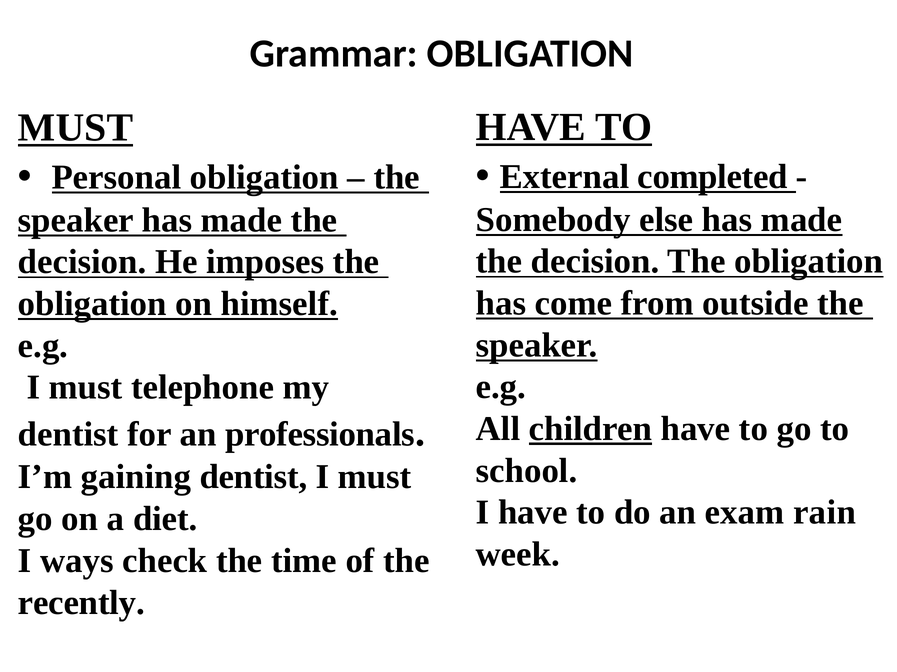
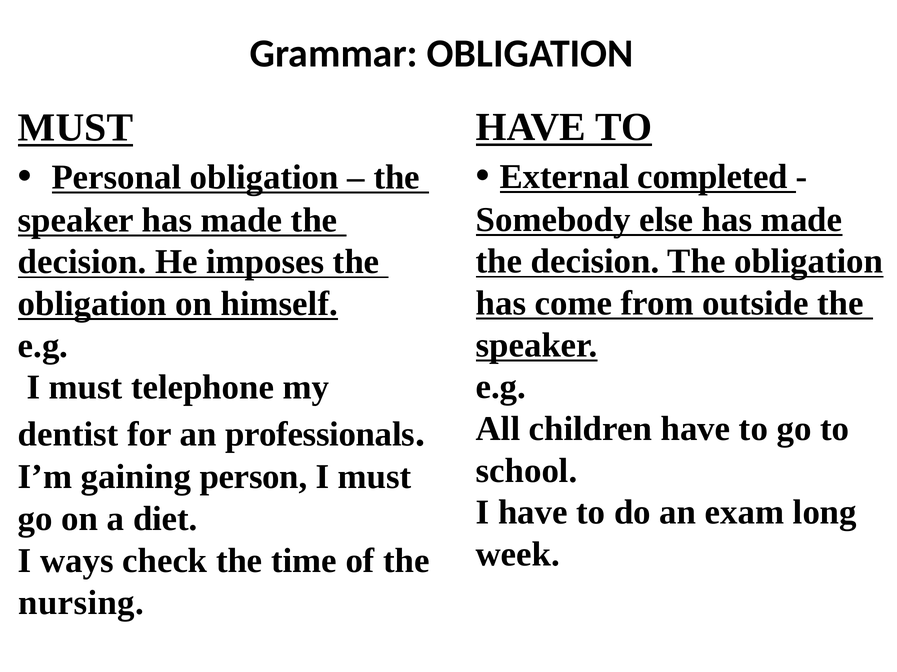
children underline: present -> none (591, 429)
gaining dentist: dentist -> person (253, 478)
rain: rain -> long (825, 513)
recently: recently -> nursing (81, 603)
